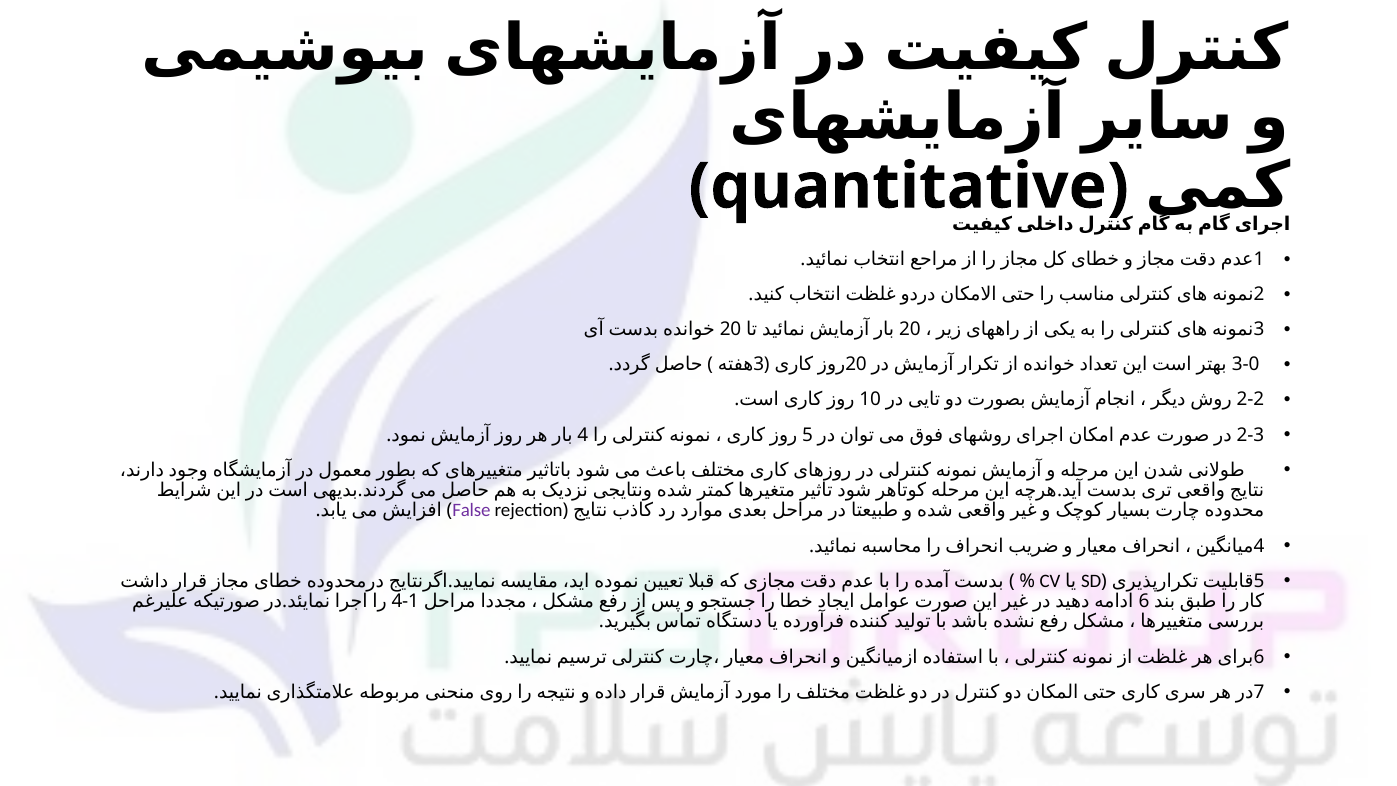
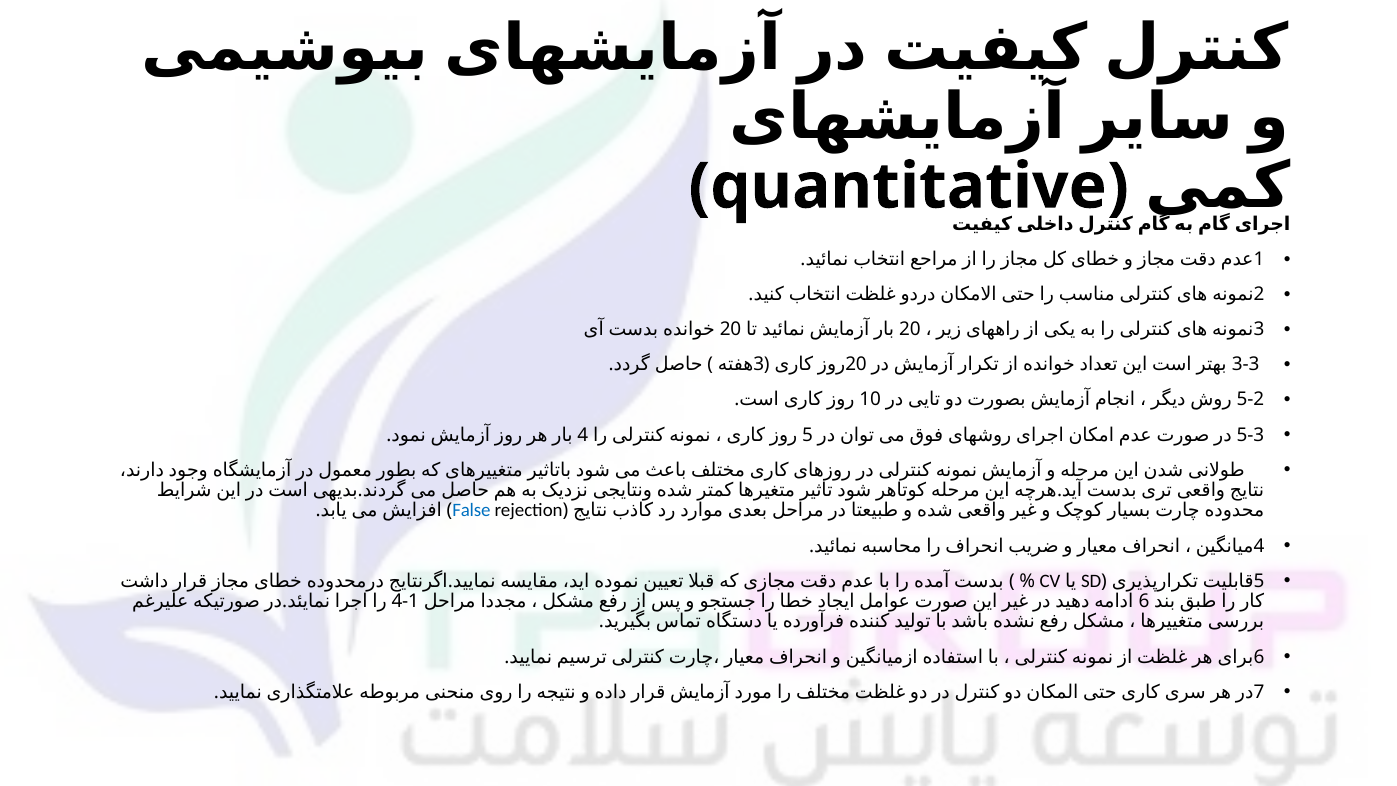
3-0: 3-0 -> 3-3 (1246, 365)
2-2: 2-2 -> 5-2 (1250, 400)
2-3: 2-3 -> 5-3 (1250, 435)
False colour: purple -> blue (471, 511)
